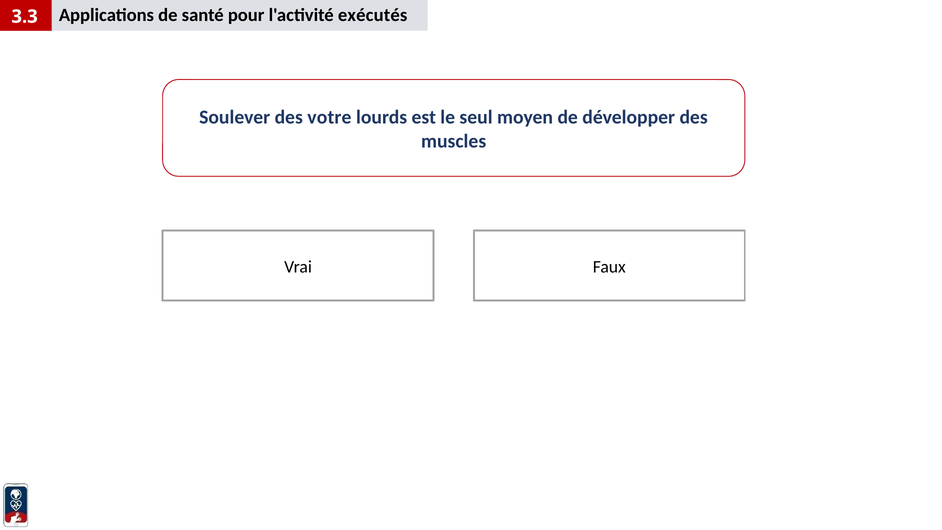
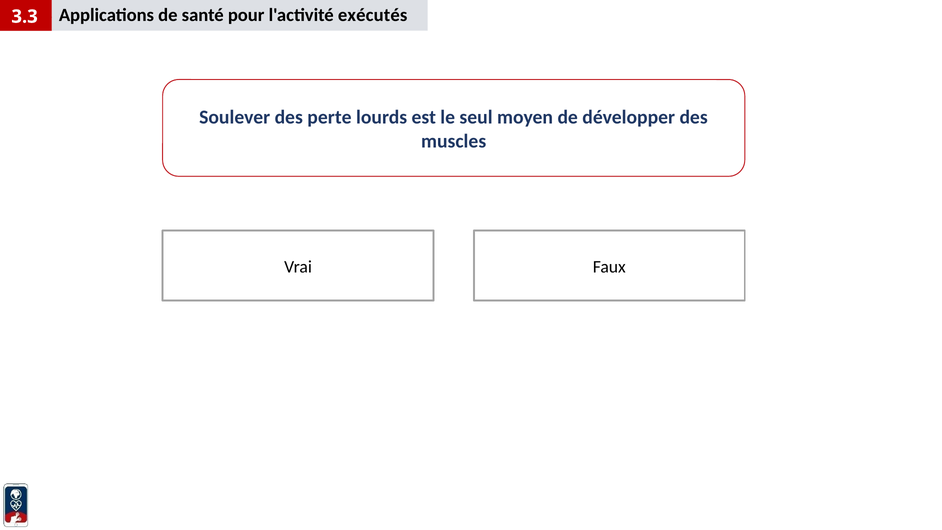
votre: votre -> perte (329, 117)
